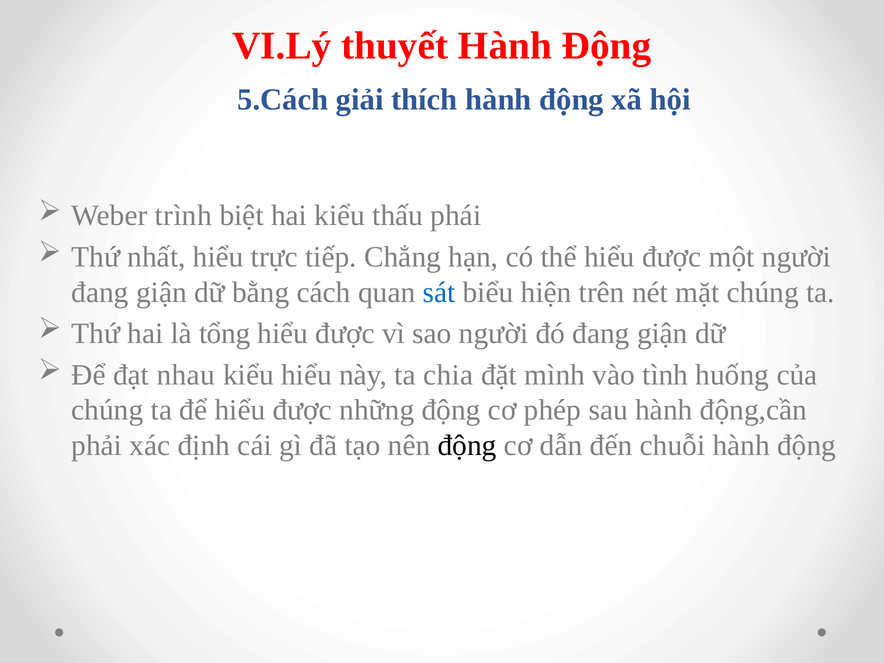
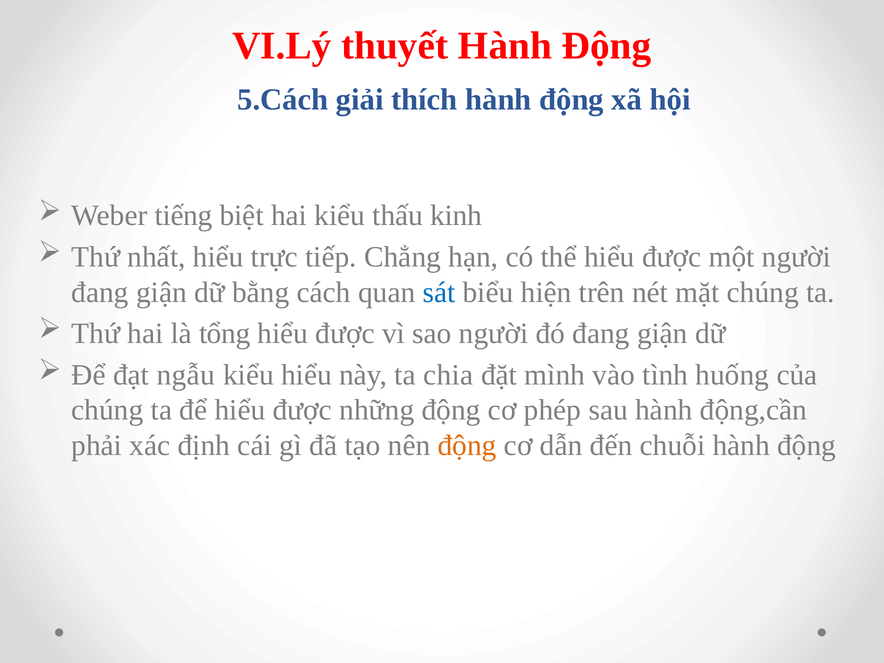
trình: trình -> tiếng (184, 216)
phái: phái -> kinh (456, 216)
nhau: nhau -> ngẫu (186, 375)
động colour: black -> orange (467, 445)
